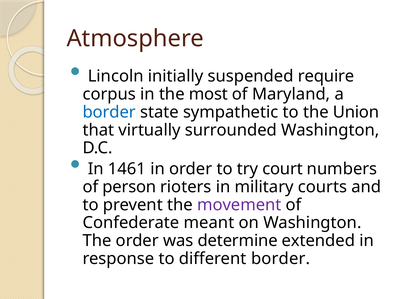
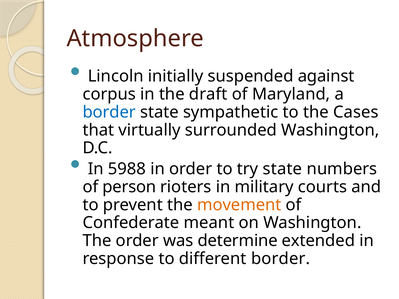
require: require -> against (326, 76)
most: most -> draft (208, 94)
Union: Union -> Cases (356, 112)
1461: 1461 -> 5988 (127, 169)
try court: court -> state (282, 169)
movement colour: purple -> orange (239, 205)
